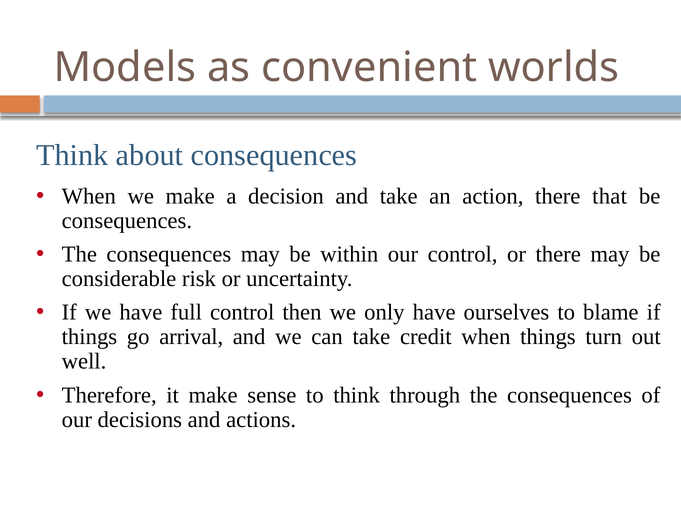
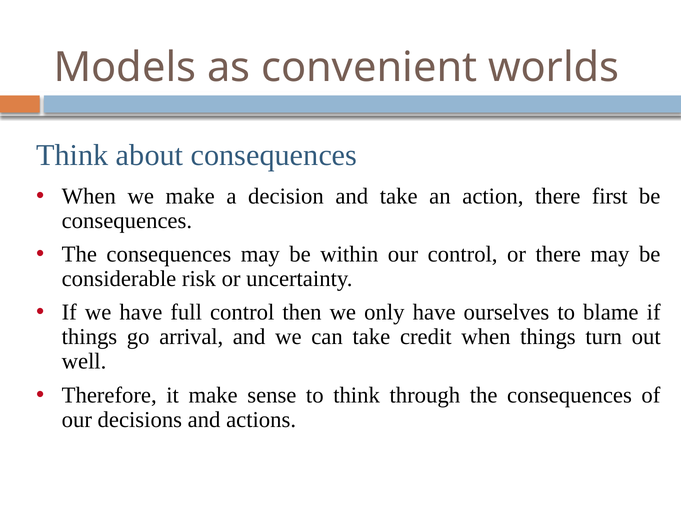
that: that -> first (610, 196)
